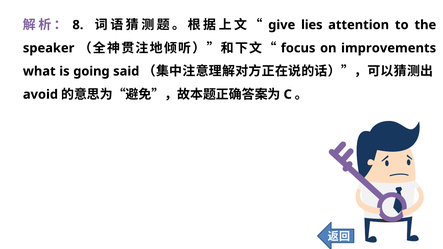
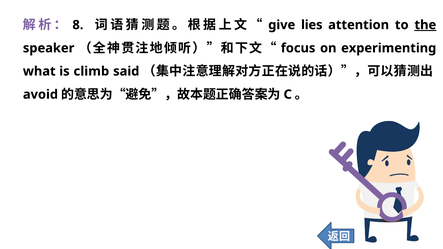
the underline: none -> present (425, 25)
improvements: improvements -> experimenting (389, 48)
going: going -> climb (91, 71)
